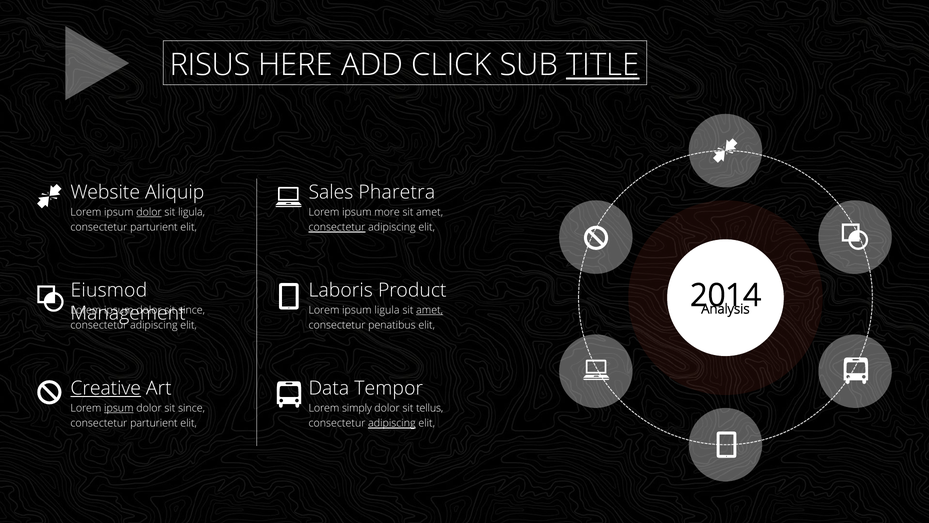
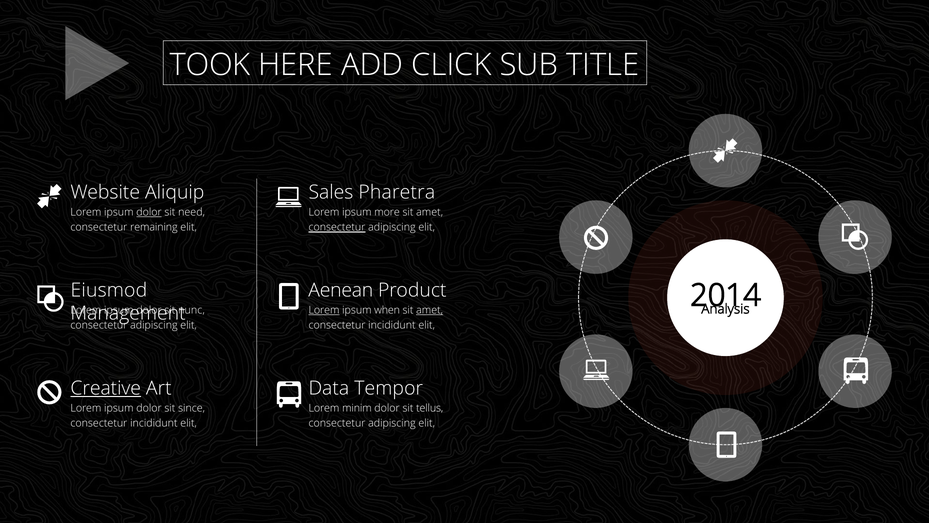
RISUS: RISUS -> TOOK (210, 65)
TITLE underline: present -> none (603, 65)
sit ligula: ligula -> need (192, 212)
parturient: parturient -> remaining (154, 227)
Laboris: Laboris -> Aenean (341, 290)
since: since -> nunc (192, 310)
Lorem underline: none -> present (324, 310)
ipsum ligula: ligula -> when (387, 310)
penatibus: penatibus -> incididunt (392, 325)
ipsum underline: present -> none (119, 408)
simply: simply -> minim (357, 408)
parturient: parturient -> incididunt (154, 423)
adipiscing underline: present -> none (392, 423)
